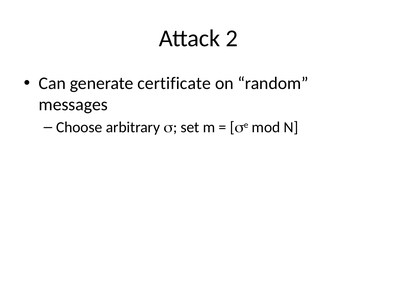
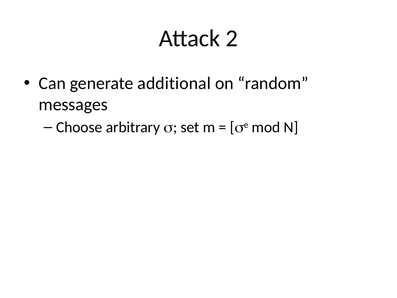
certificate: certificate -> additional (174, 83)
